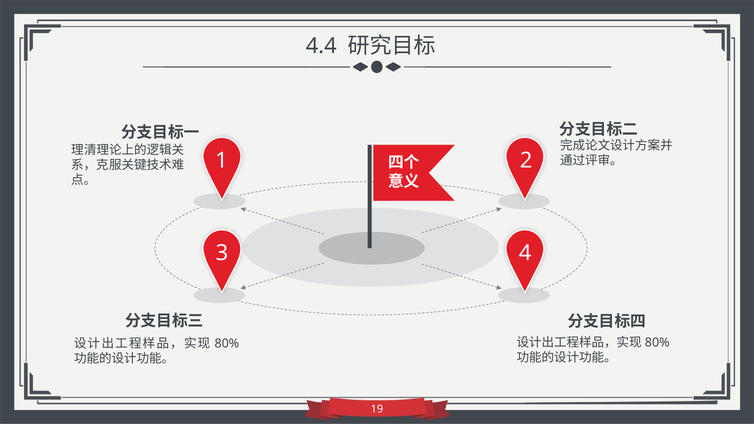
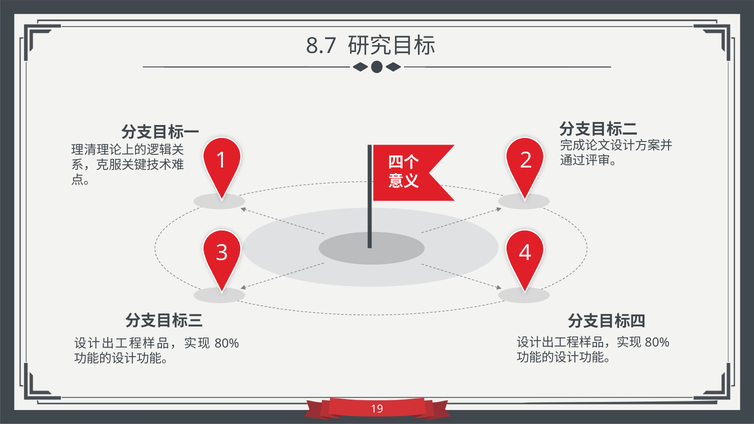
4.4: 4.4 -> 8.7 (321, 46)
